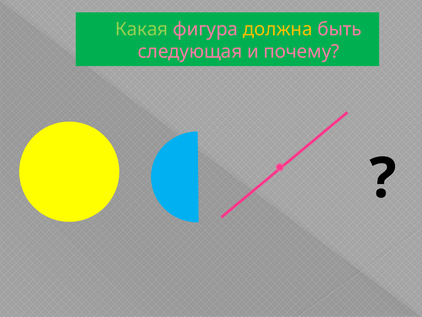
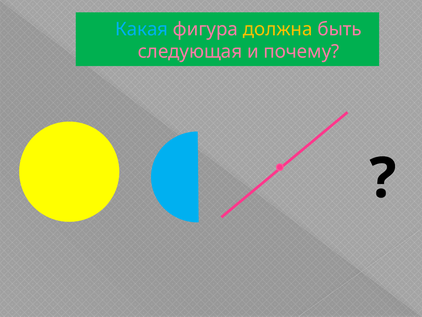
Какая colour: light green -> light blue (142, 29)
